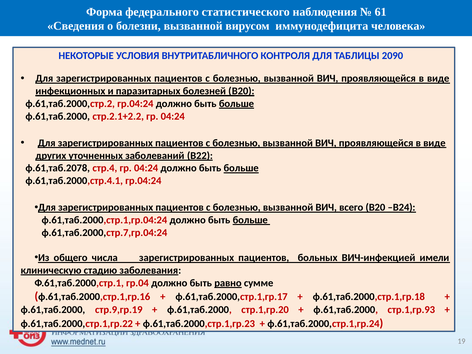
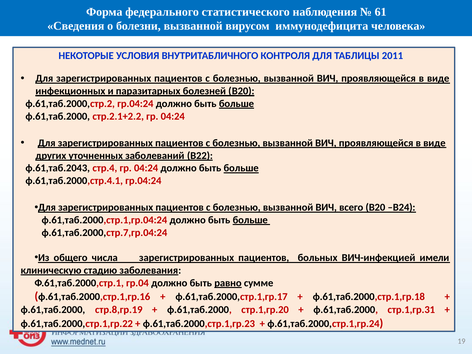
2090: 2090 -> 2011 (392, 56)
ф.61,таб.2078: ф.61,таб.2078 -> ф.61,таб.2043 (58, 168)
стр.9,гр.19: стр.9,гр.19 -> стр.8,гр.19 (119, 310)
стр.1,гр.93: стр.1,гр.93 -> стр.1,гр.31 (411, 310)
